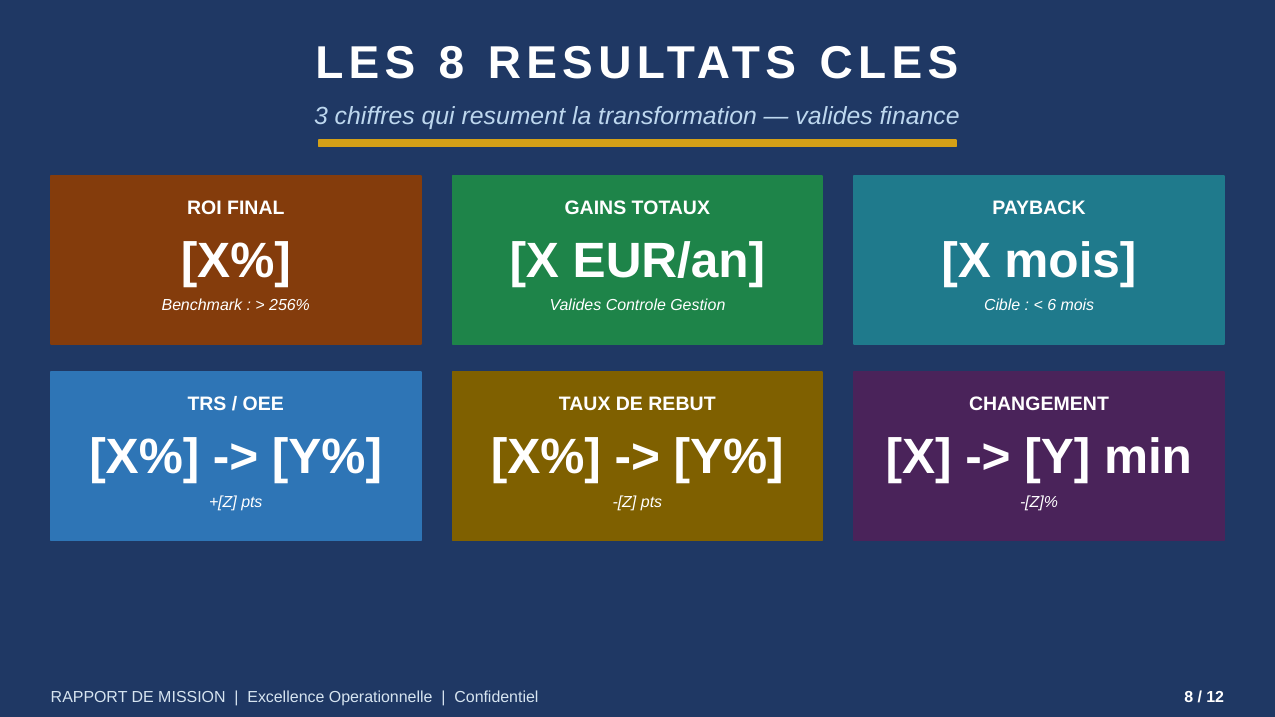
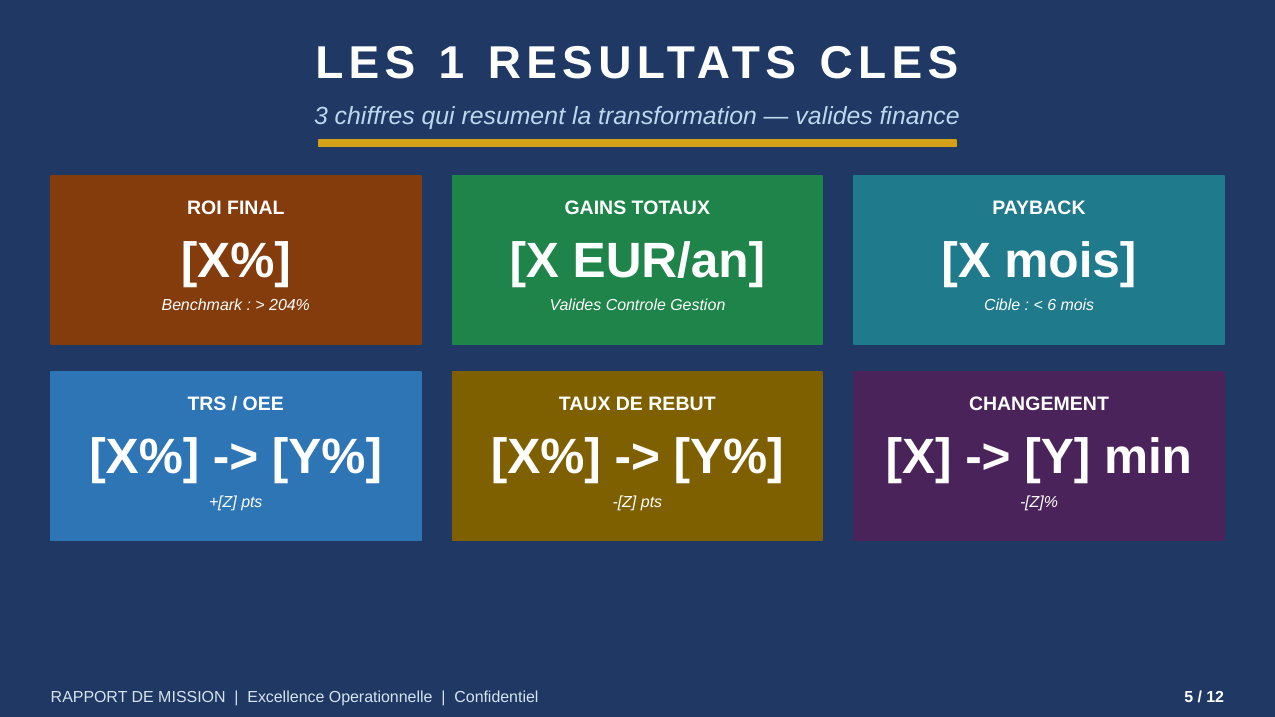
LES 8: 8 -> 1 (452, 63)
256%: 256% -> 204% (290, 306)
Confidentiel 8: 8 -> 5 (1189, 697)
